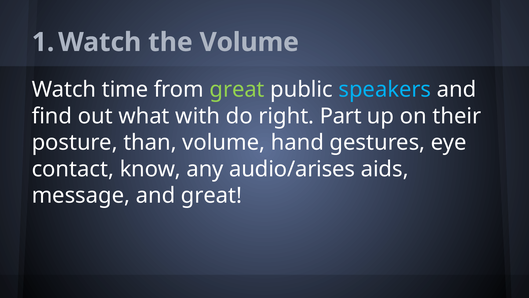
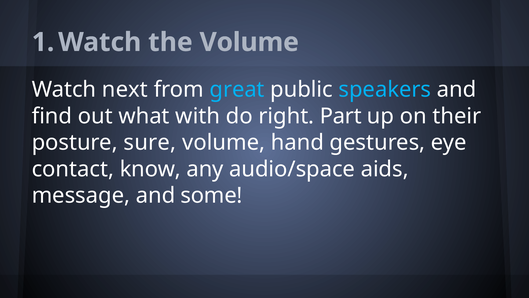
time: time -> next (125, 89)
great colour: light green -> light blue (237, 89)
than: than -> sure (150, 142)
audio/arises: audio/arises -> audio/space (292, 169)
and great: great -> some (212, 195)
